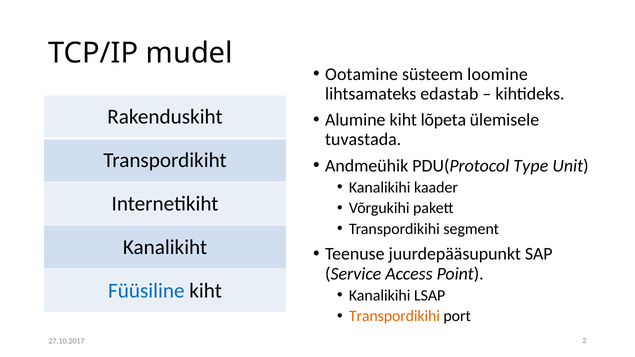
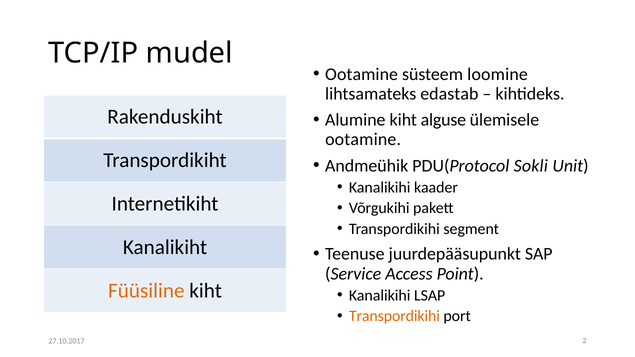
lõpeta: lõpeta -> alguse (443, 120)
tuvastada: tuvastada -> ootamine (363, 140)
Type: Type -> Sokli (531, 166)
Füüsiline colour: blue -> orange (146, 291)
